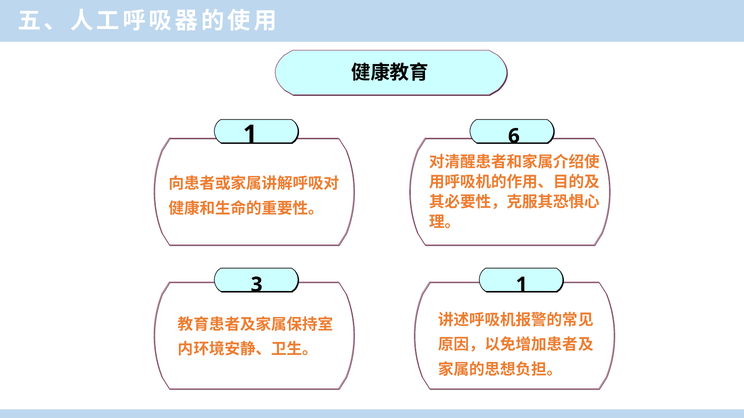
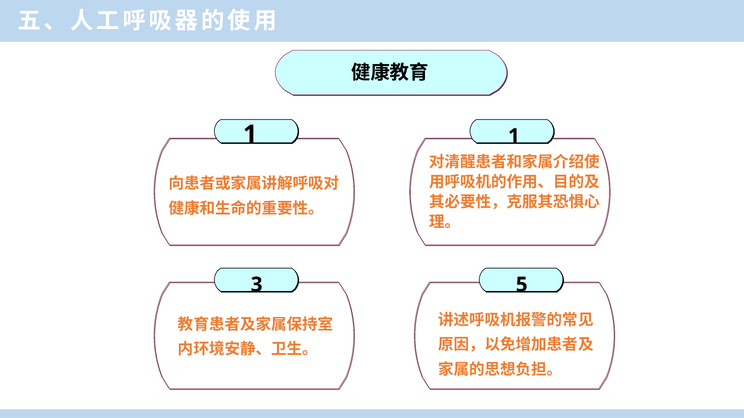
1 6: 6 -> 1 (514, 136)
3 1: 1 -> 5 (522, 285)
